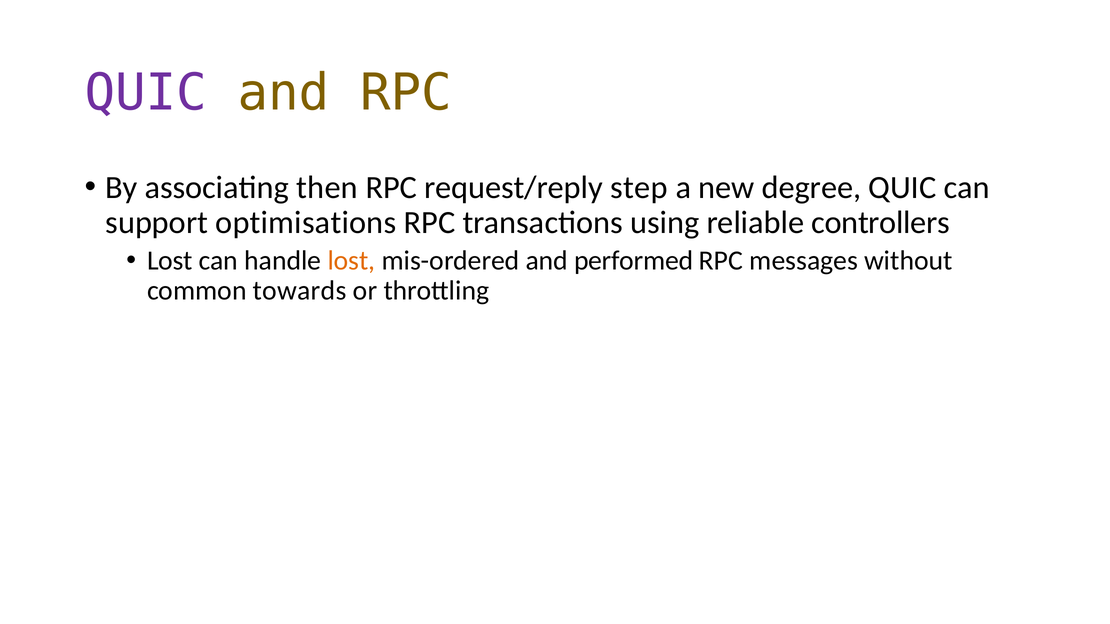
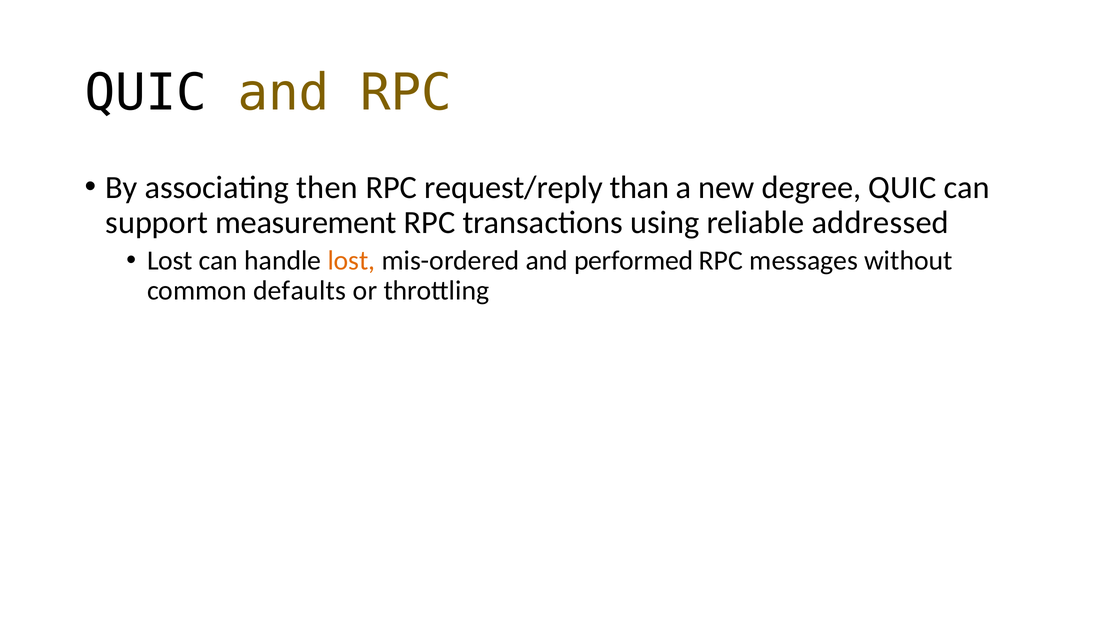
QUIC colour: purple -> black (146, 93)
step: step -> than (639, 188)
optimisations: optimisations -> measurement (306, 223)
controllers: controllers -> addressed (880, 223)
towards: towards -> defaults (300, 291)
